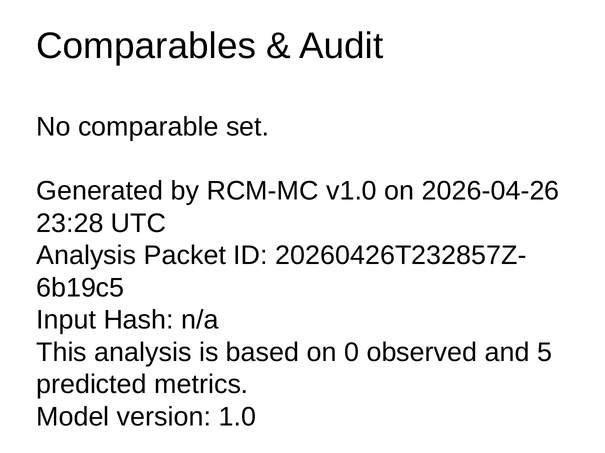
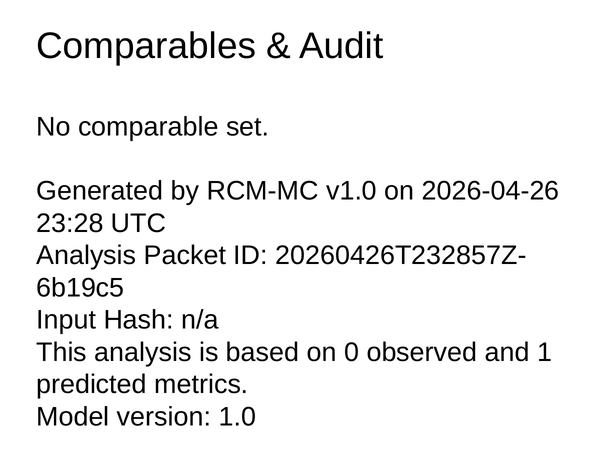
5: 5 -> 1 (545, 353)
